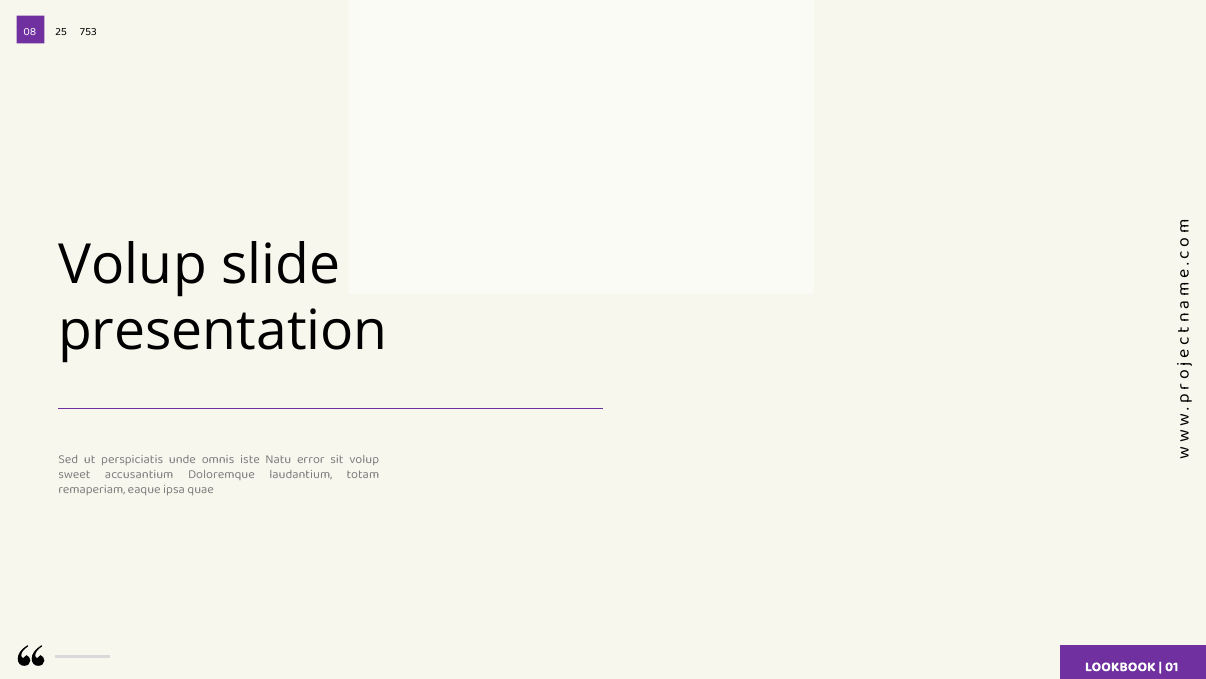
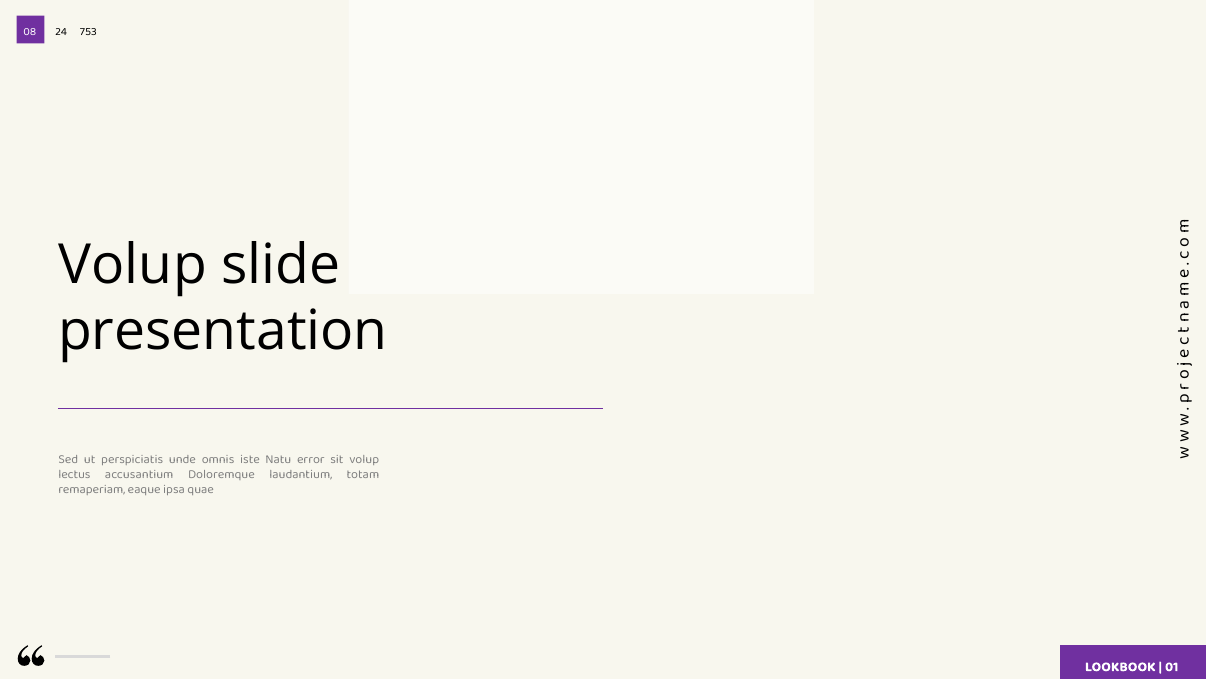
25: 25 -> 24 (61, 32)
sweet: sweet -> lectus (74, 474)
